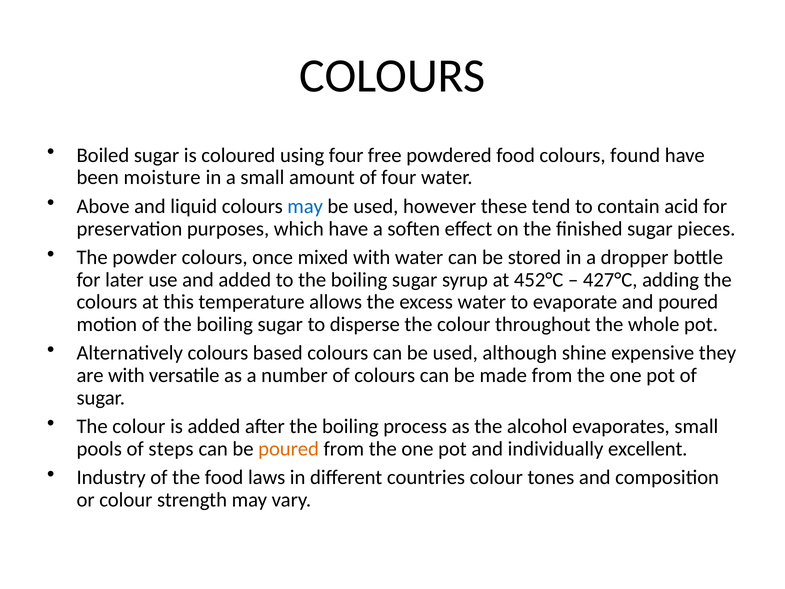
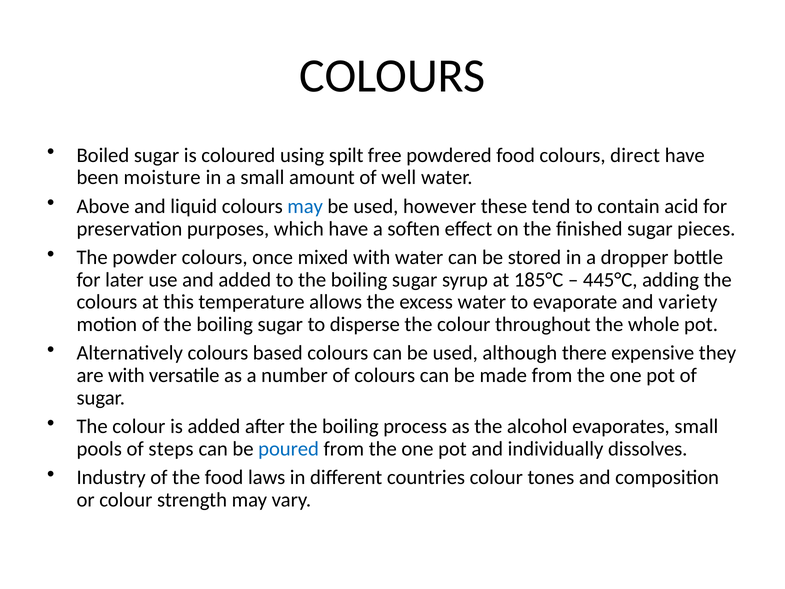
using four: four -> spilt (346, 155)
found: found -> direct (635, 155)
of four: four -> well (399, 178)
452°C: 452°C -> 185°C (539, 280)
427°C: 427°C -> 445°C (610, 280)
and poured: poured -> variety (688, 302)
shine: shine -> there (584, 353)
poured colour: orange -> blue (289, 449)
excellent: excellent -> dissolves (648, 449)
